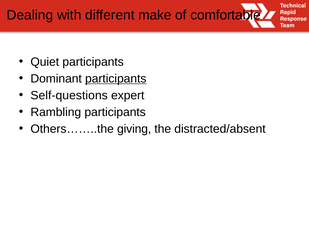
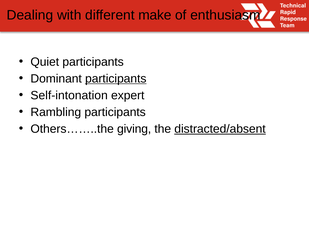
comfortable: comfortable -> enthusiasm (225, 15)
Self-questions: Self-questions -> Self-intonation (69, 96)
distracted/absent underline: none -> present (220, 129)
